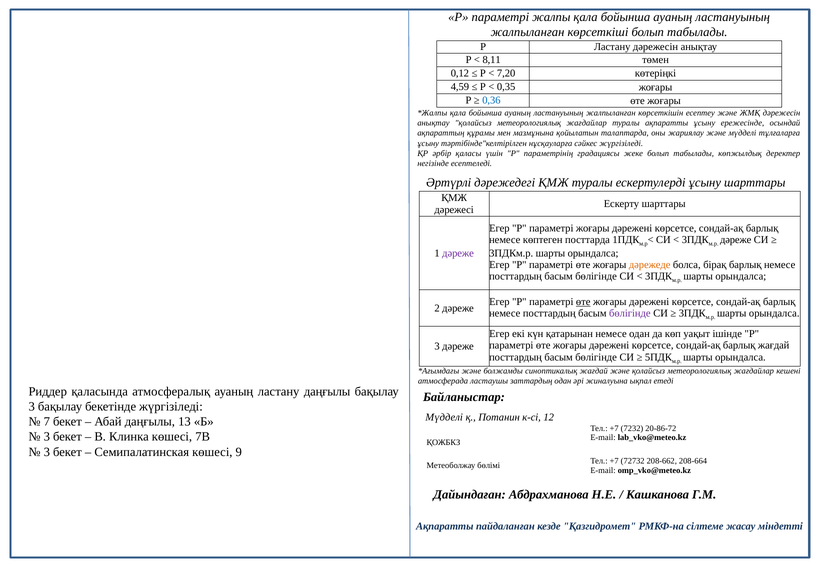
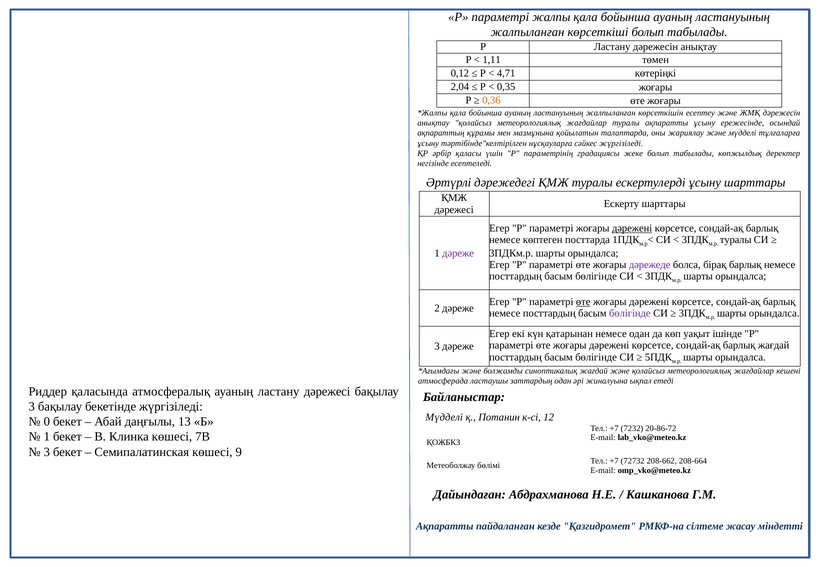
8,11: 8,11 -> 1,11 (492, 60)
7,20: 7,20 -> 4,71 (506, 73)
4,59: 4,59 -> 2,04 (460, 87)
0,36 colour: blue -> orange (491, 101)
дәрежені underline: none -> present (632, 229)
дәреже: дәреже -> туралы (736, 240)
дәрежеде colour: orange -> purple (650, 265)
ластану даңғылы: даңғылы -> дәрежесі (327, 392)
7: 7 -> 0 (47, 422)
3: 3 -> 1 (47, 437)
